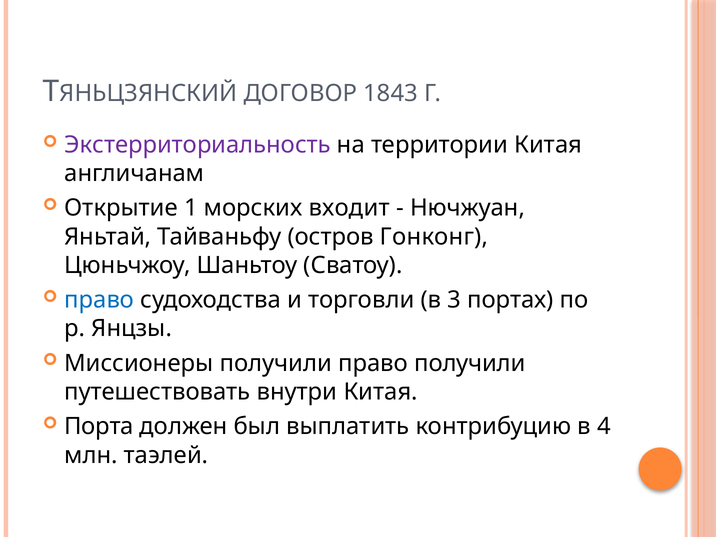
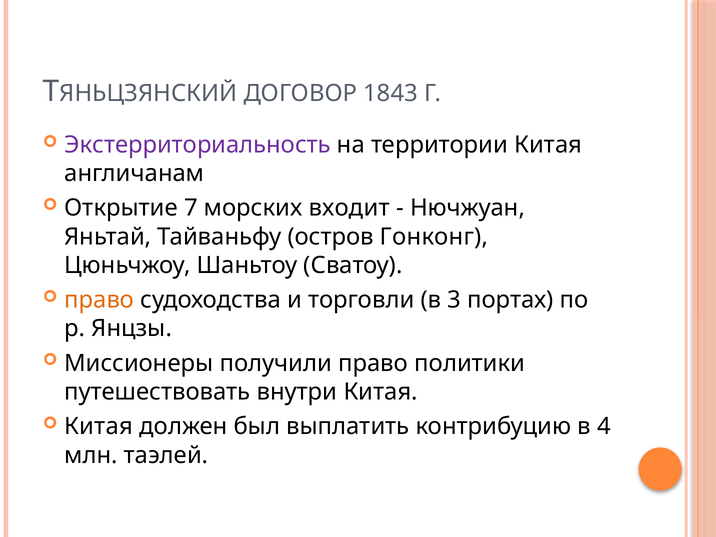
1: 1 -> 7 (191, 208)
право colour: blue -> orange (99, 300)
право получили: получили -> политики (470, 363)
Порта: Порта -> Китая (99, 426)
